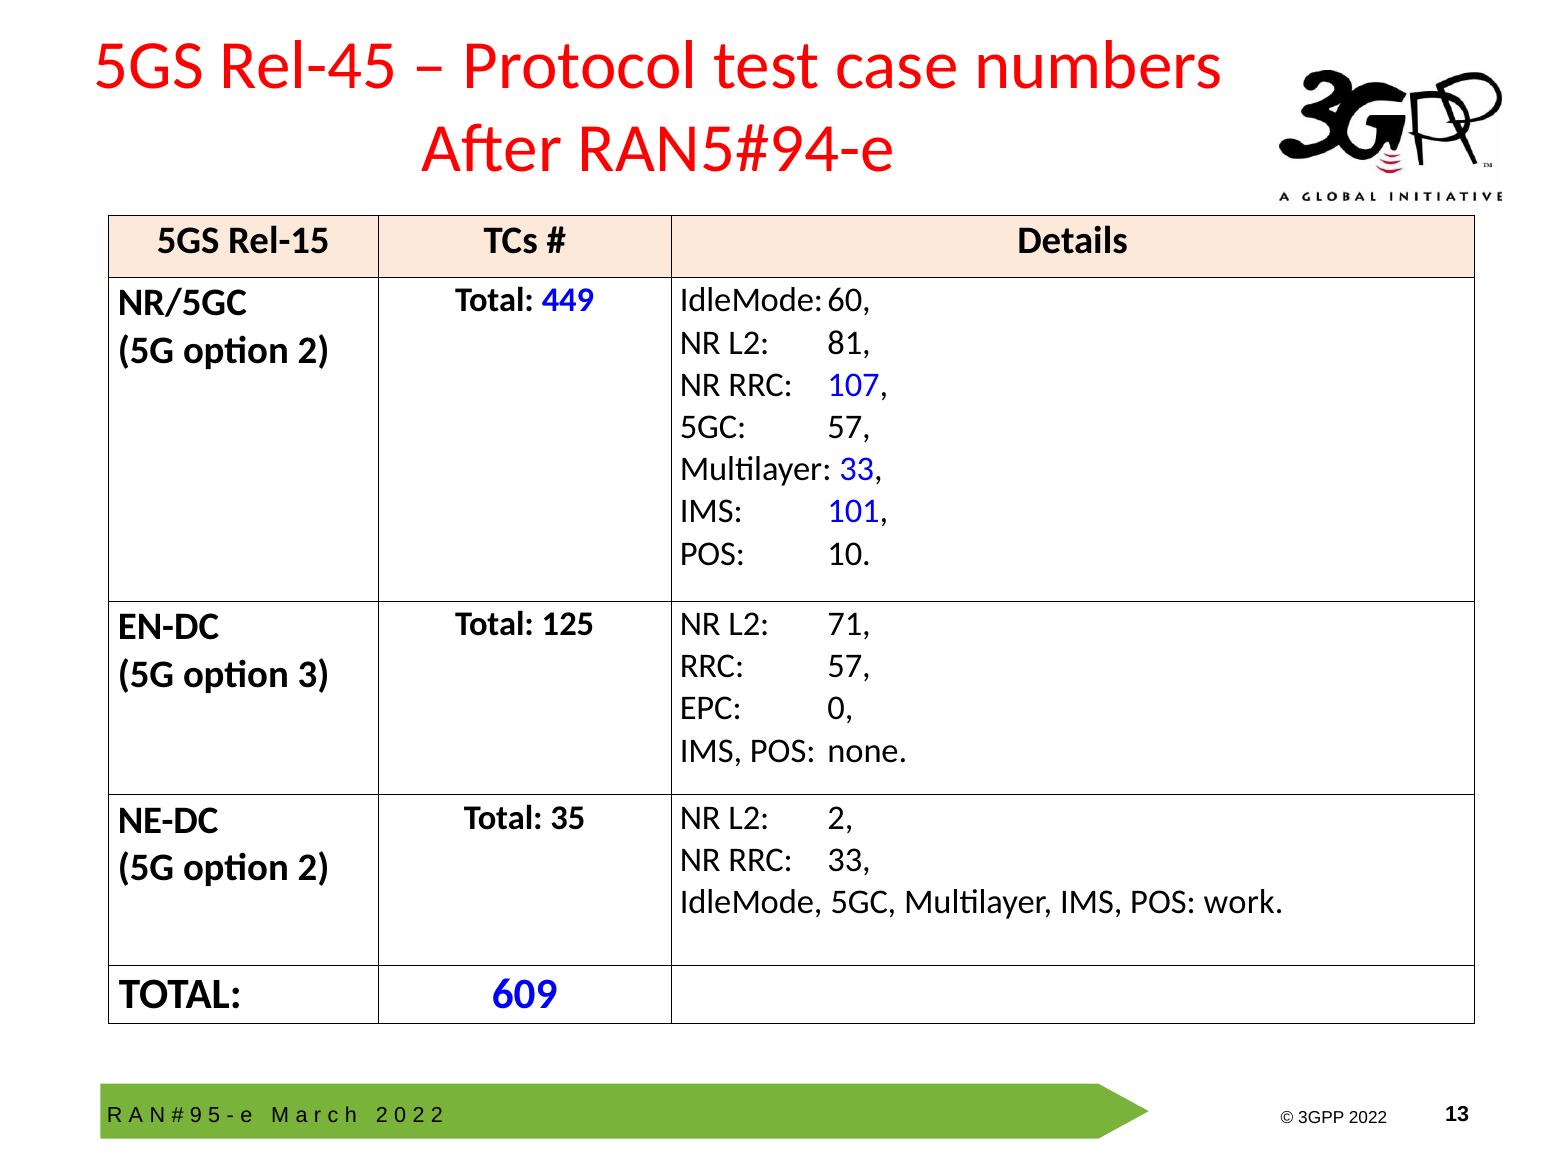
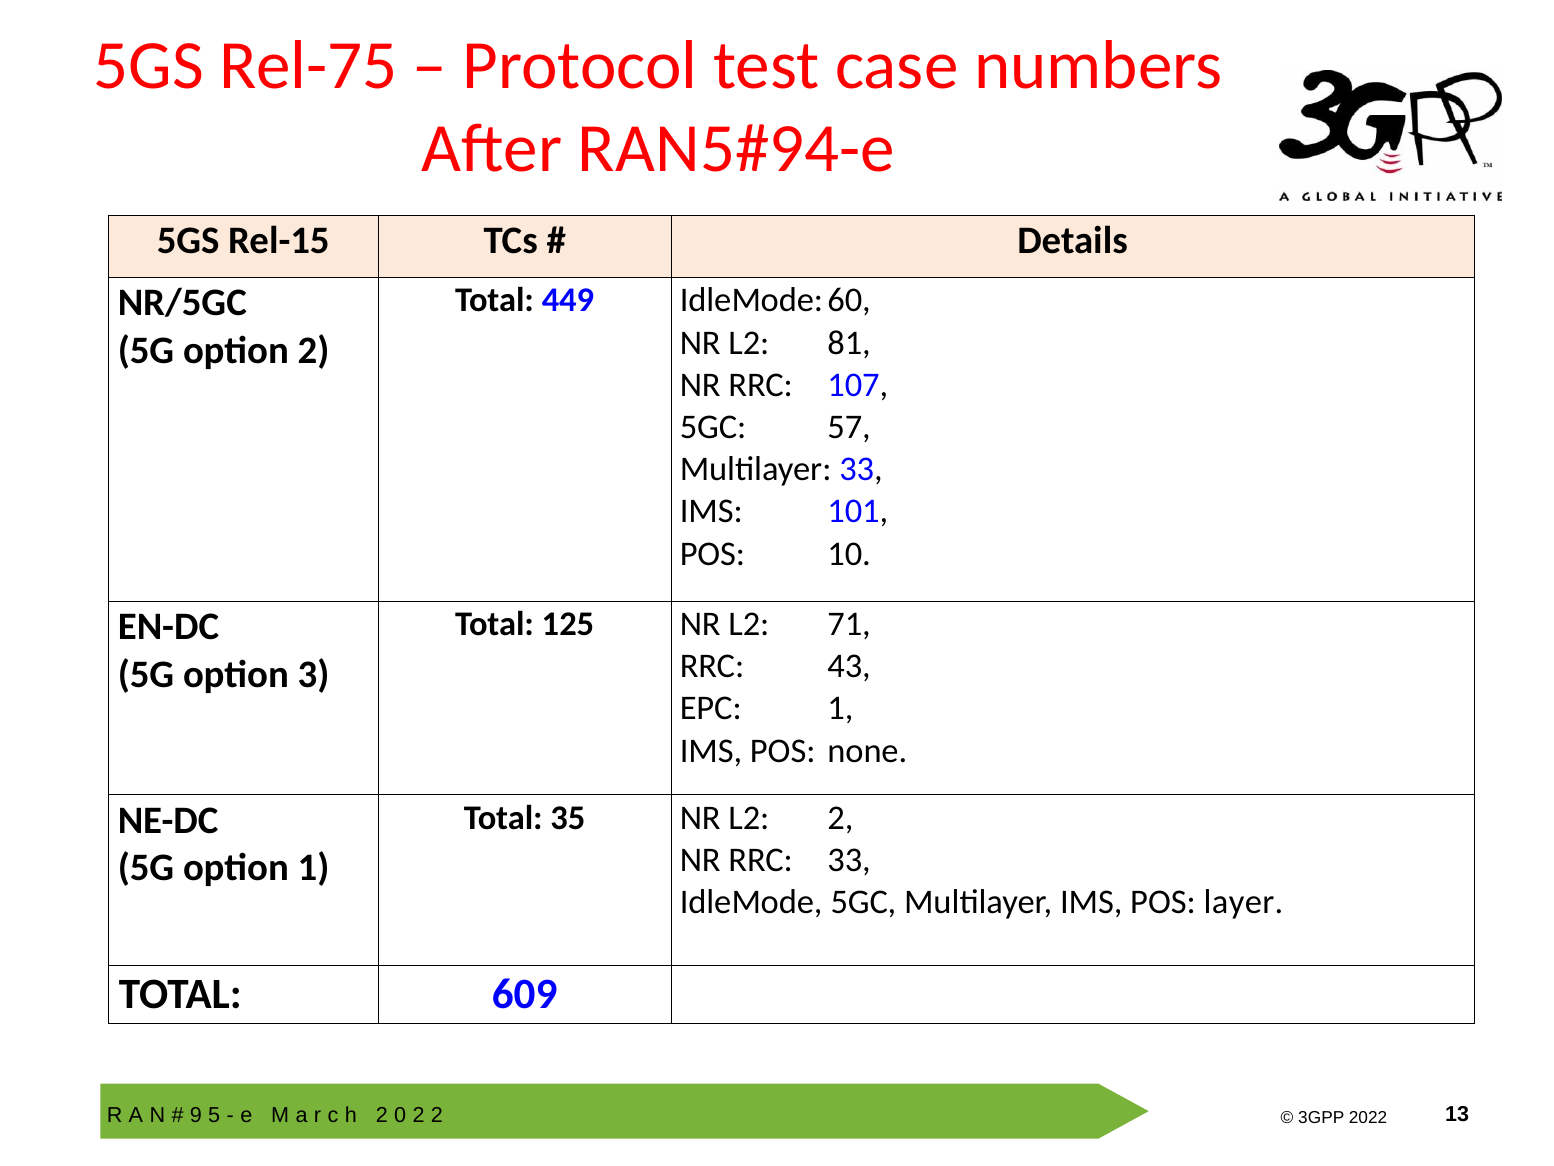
Rel-45: Rel-45 -> Rel-75 (308, 66)
RRC 57: 57 -> 43 (849, 666)
EPC 0: 0 -> 1 (840, 708)
2: 2 -> 1 (314, 868)
work: work -> layer (1244, 902)
